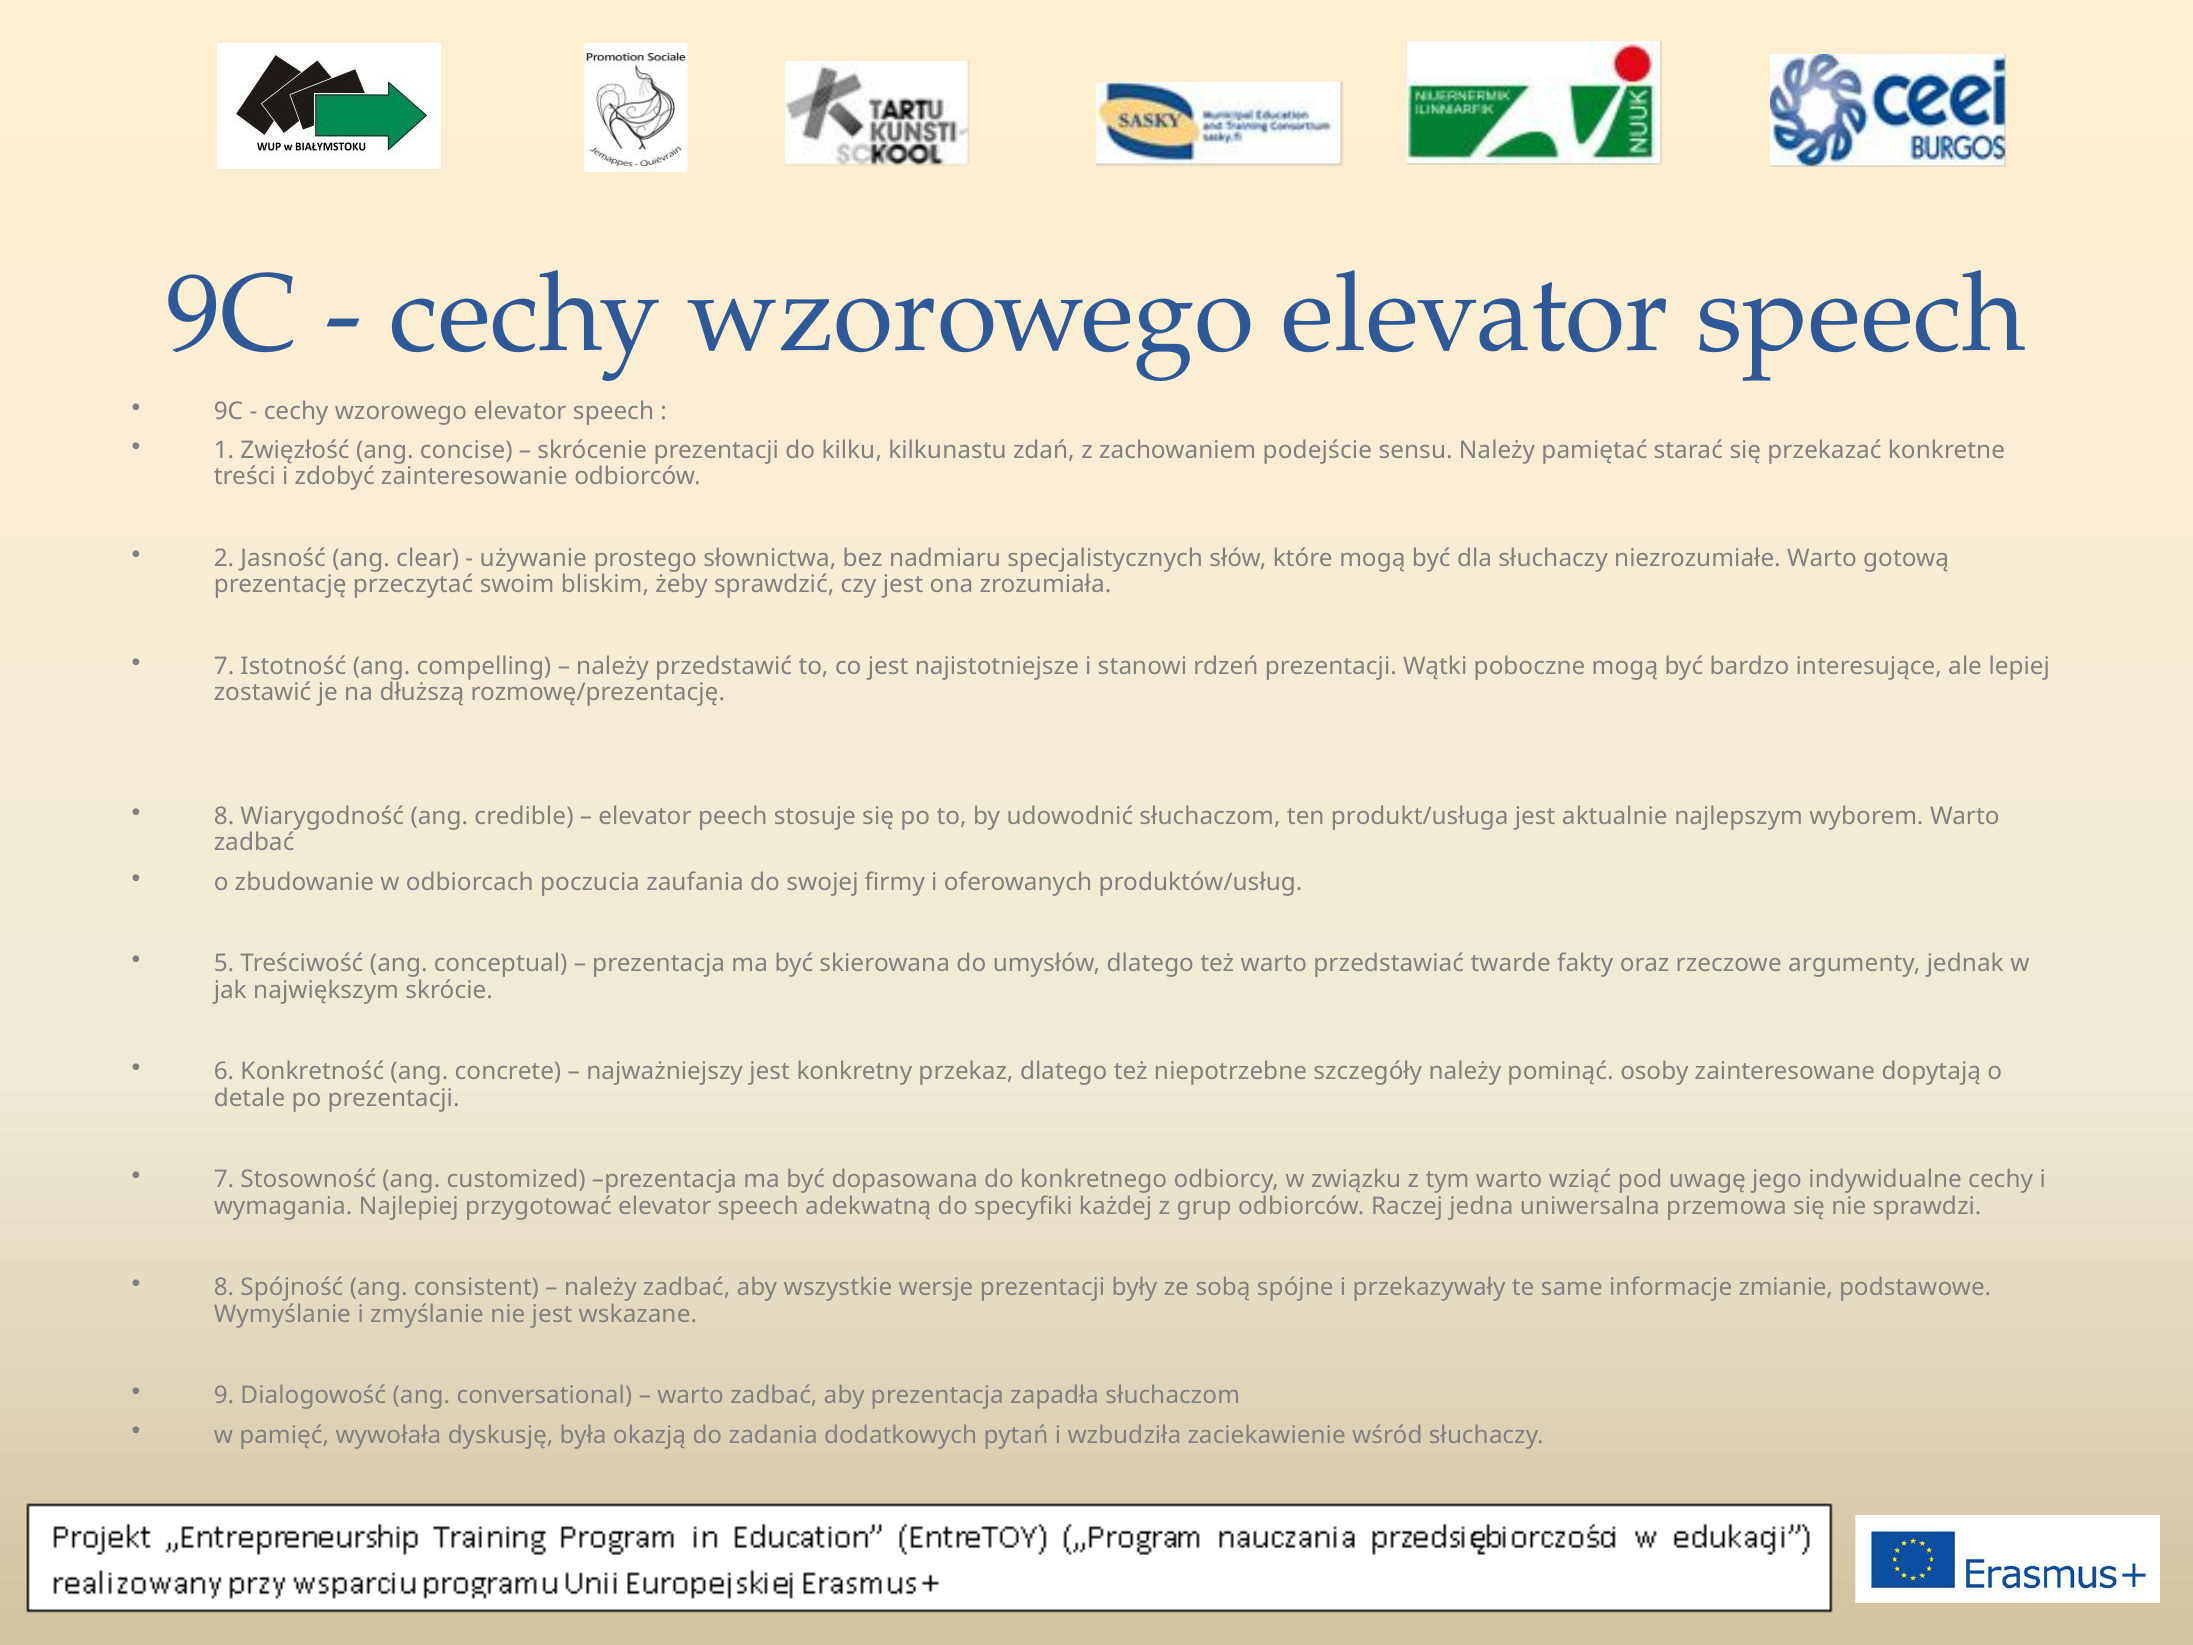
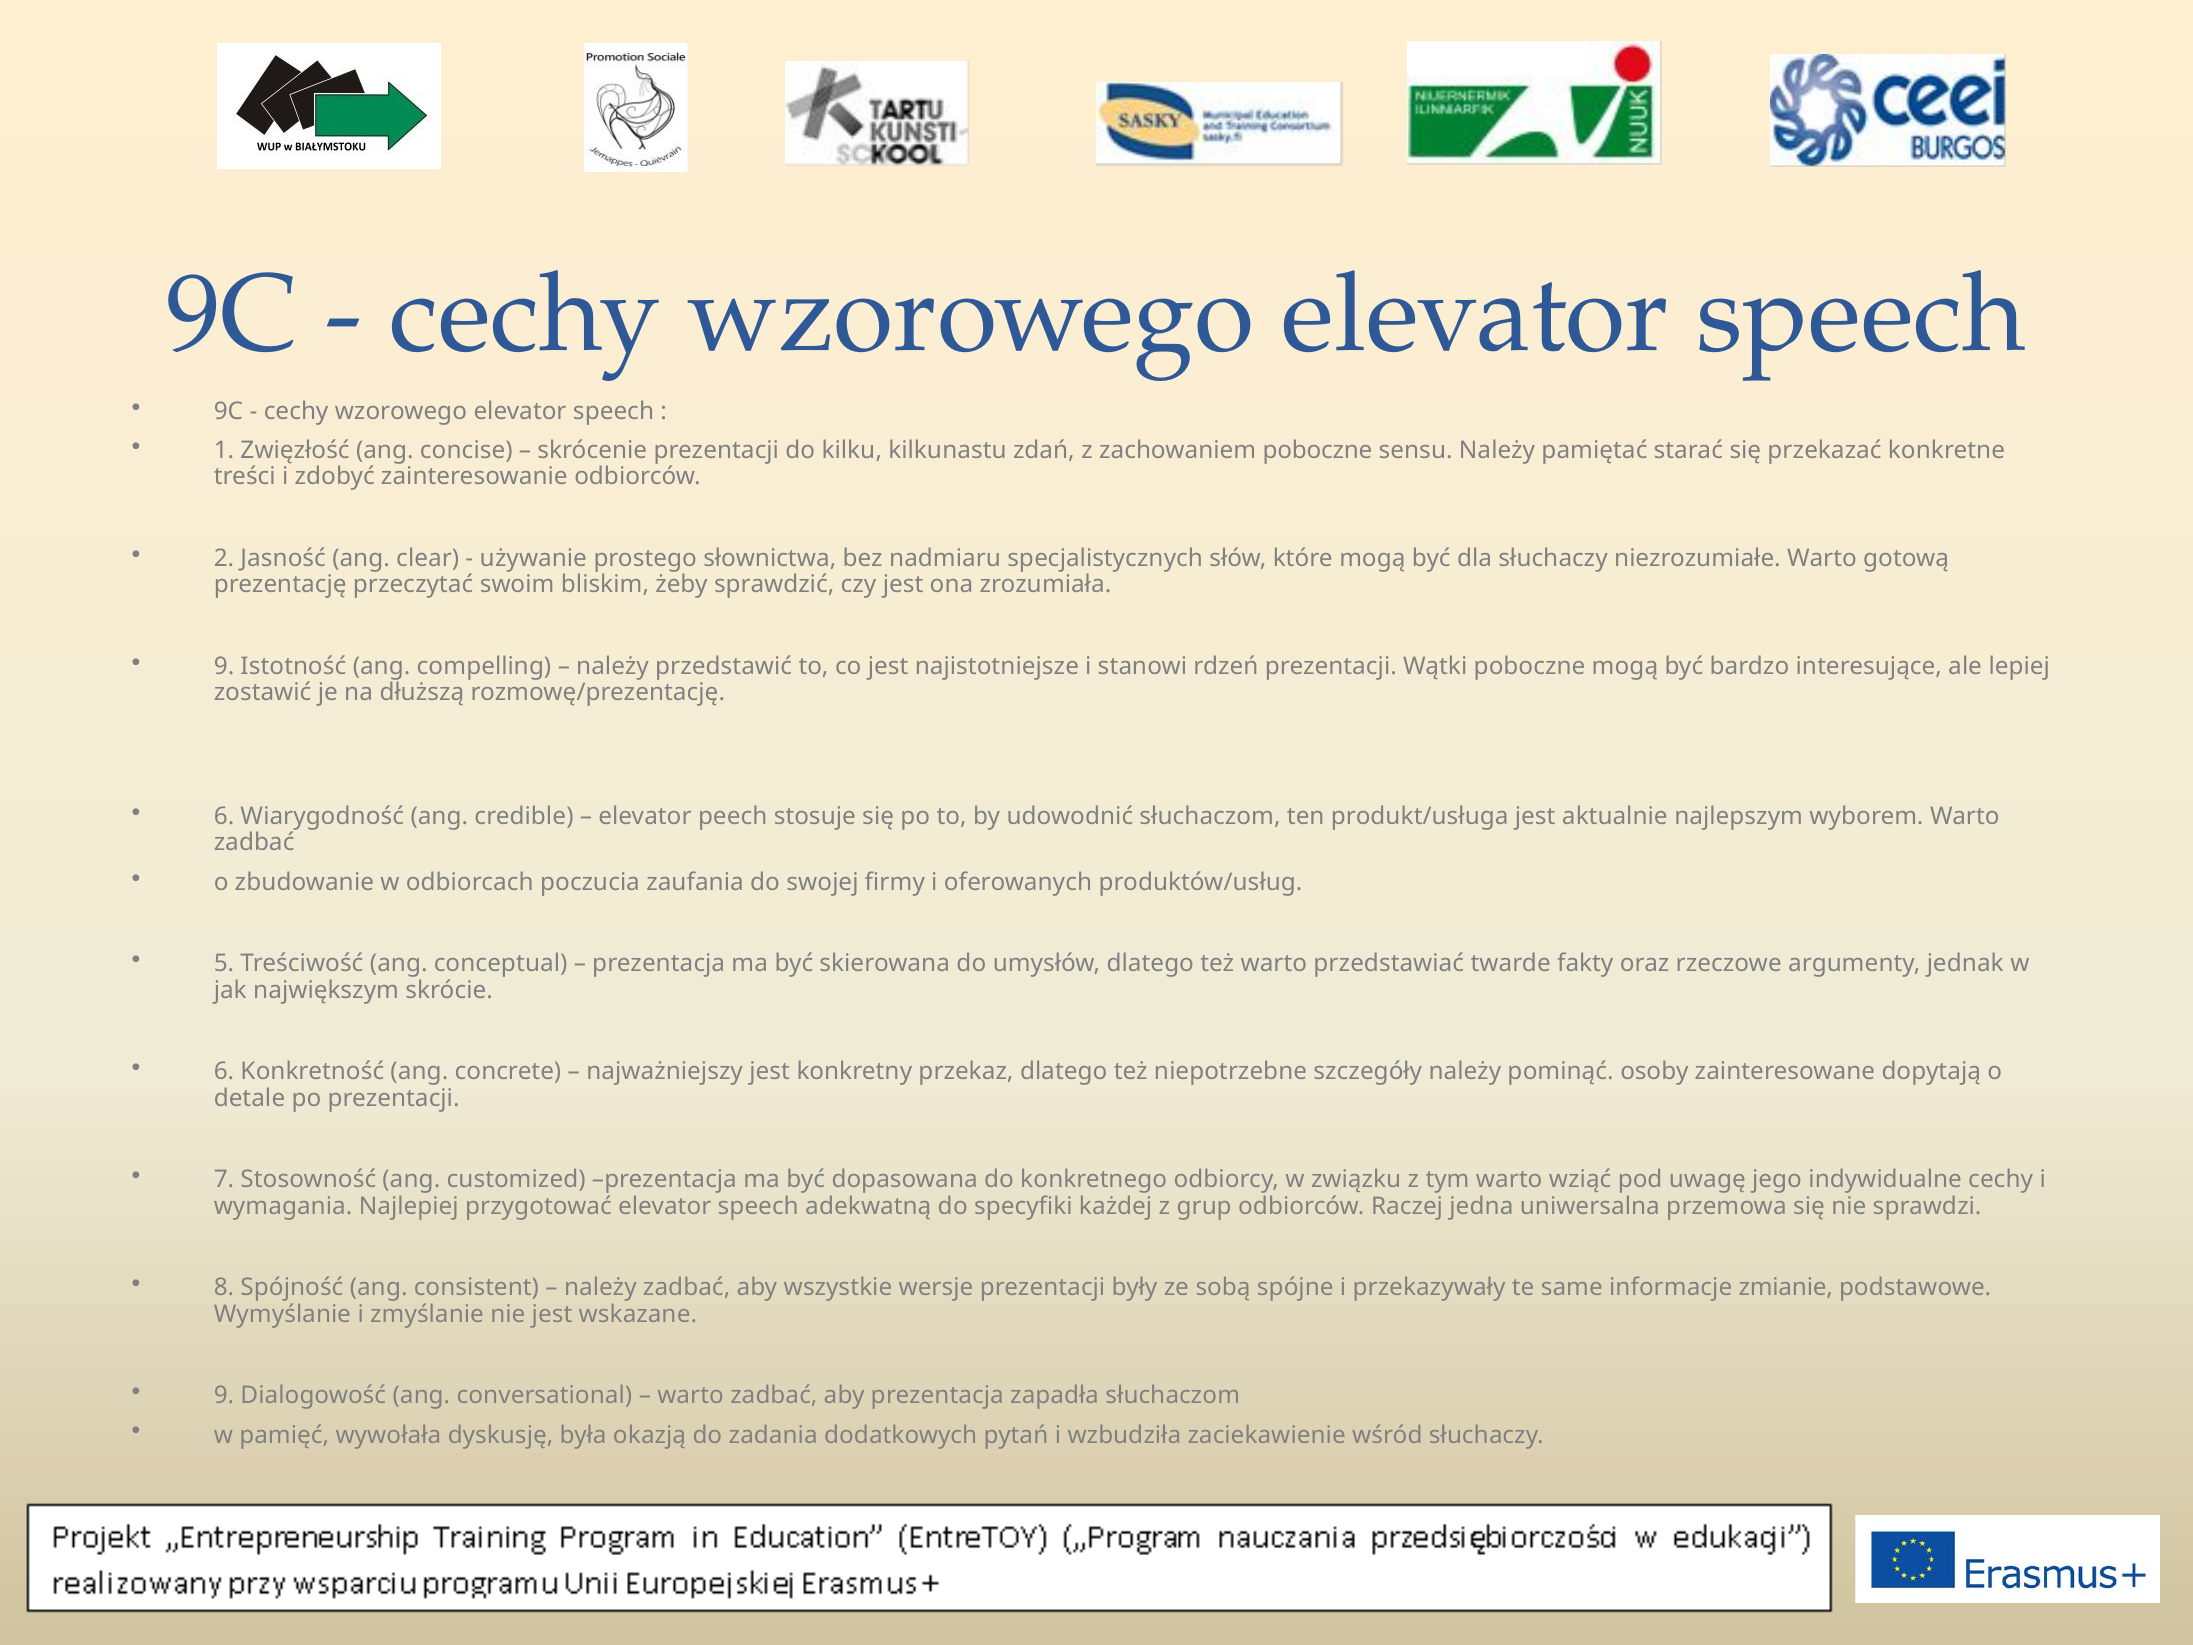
zachowaniem podejście: podejście -> poboczne (1318, 450)
7: 7 -> 9 (224, 666)
8: 8 -> 6 (224, 816)
